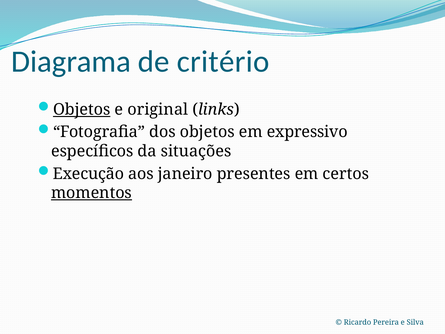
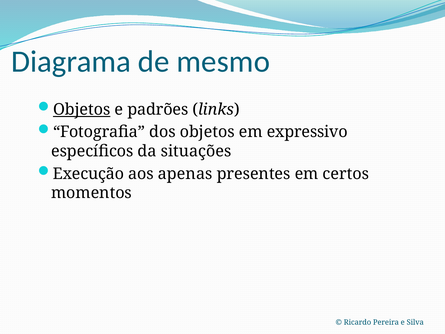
critério: critério -> mesmo (223, 61)
original: original -> padrões (158, 109)
janeiro: janeiro -> apenas (185, 174)
momentos underline: present -> none (91, 193)
